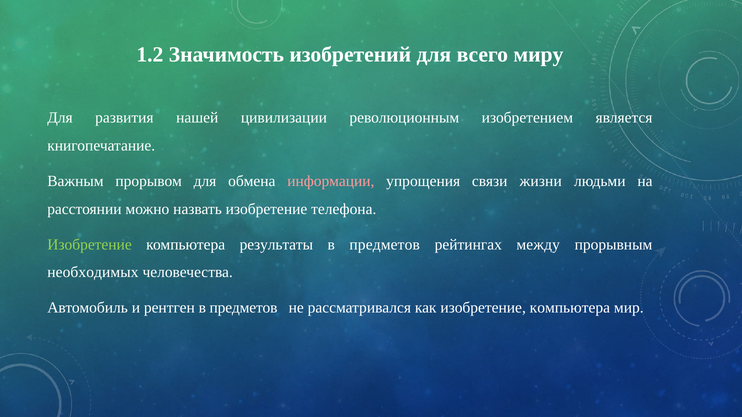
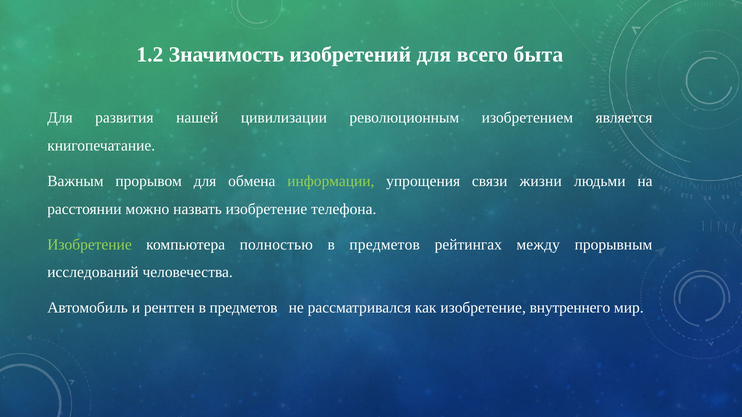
миру: миру -> быта (538, 55)
информации colour: pink -> light green (331, 181)
результаты: результаты -> полностью (276, 245)
необходимых: необходимых -> исследований (93, 273)
как изобретение компьютера: компьютера -> внутреннего (570, 308)
